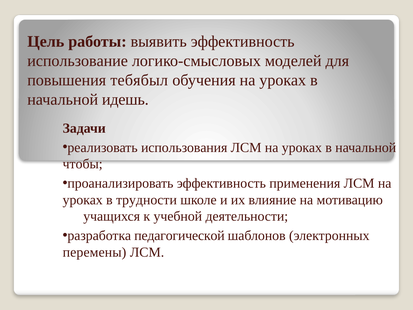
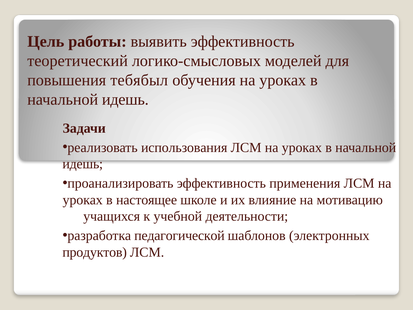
использование: использование -> теоретический (78, 61)
чтобы: чтобы -> идешь (83, 164)
трудности: трудности -> настоящее (147, 200)
перемены: перемены -> продуктов (95, 252)
